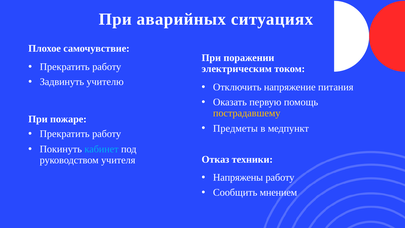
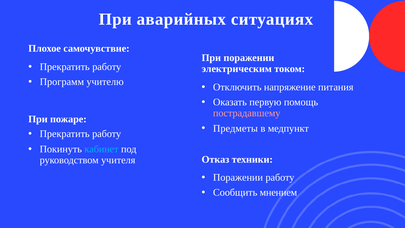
Задвинуть: Задвинуть -> Программ (62, 82)
пострадавшему colour: yellow -> pink (247, 113)
Напряжены: Напряжены -> Поражении (238, 177)
